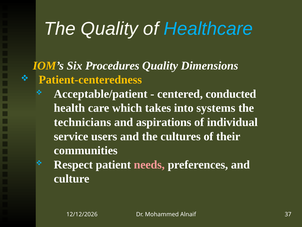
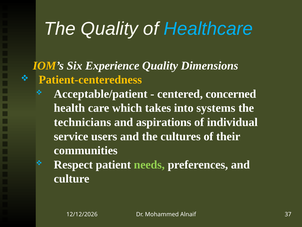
Procedures: Procedures -> Experience (112, 66)
conducted: conducted -> concerned (231, 94)
needs colour: pink -> light green (149, 164)
